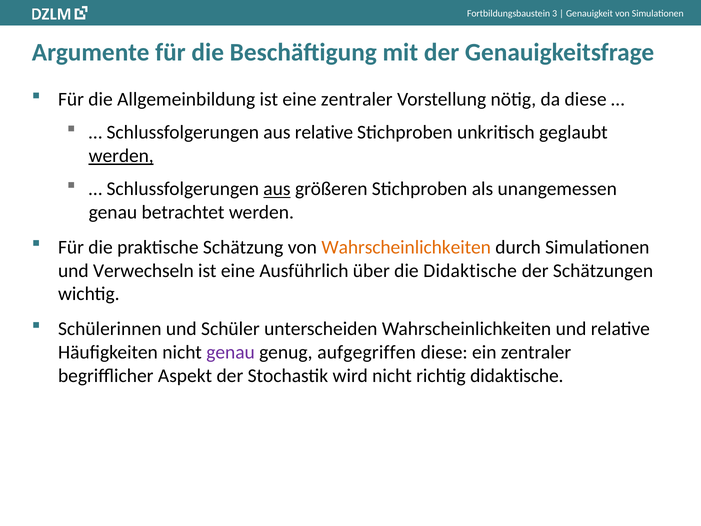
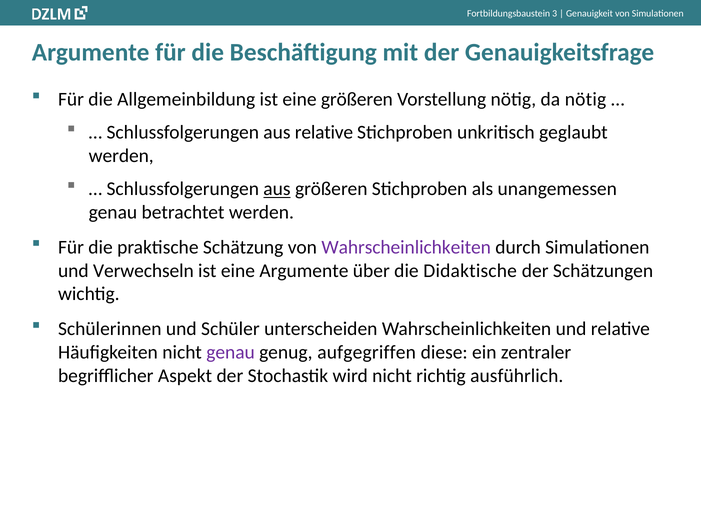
eine zentraler: zentraler -> größeren (357, 99)
da diese: diese -> nötig (586, 99)
werden underline: present -> none (121, 156)
Wahrscheinlichkeiten colour: orange -> purple (406, 247)
eine Ausführlich: Ausführlich -> Argumente (304, 270)
richtig didaktische: didaktische -> ausführlich (517, 375)
